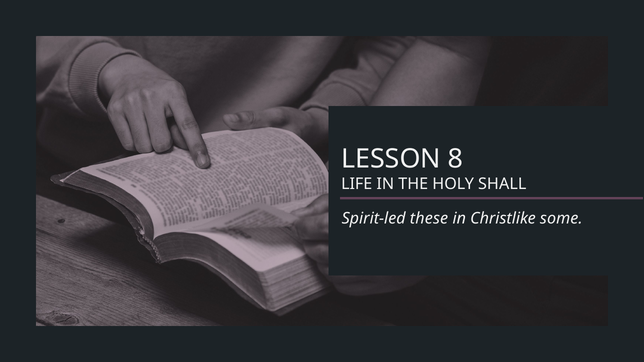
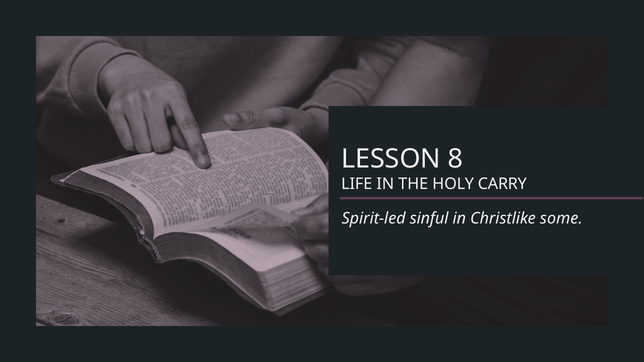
SHALL: SHALL -> CARRY (502, 184)
these: these -> sinful (429, 219)
